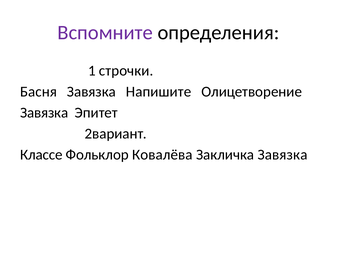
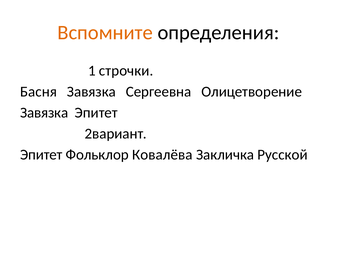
Вспомните colour: purple -> orange (105, 33)
Напишите: Напишите -> Сергеевна (159, 92)
Классе: Классе -> Эпитет (41, 155)
Закличка Завязка: Завязка -> Русской (283, 155)
